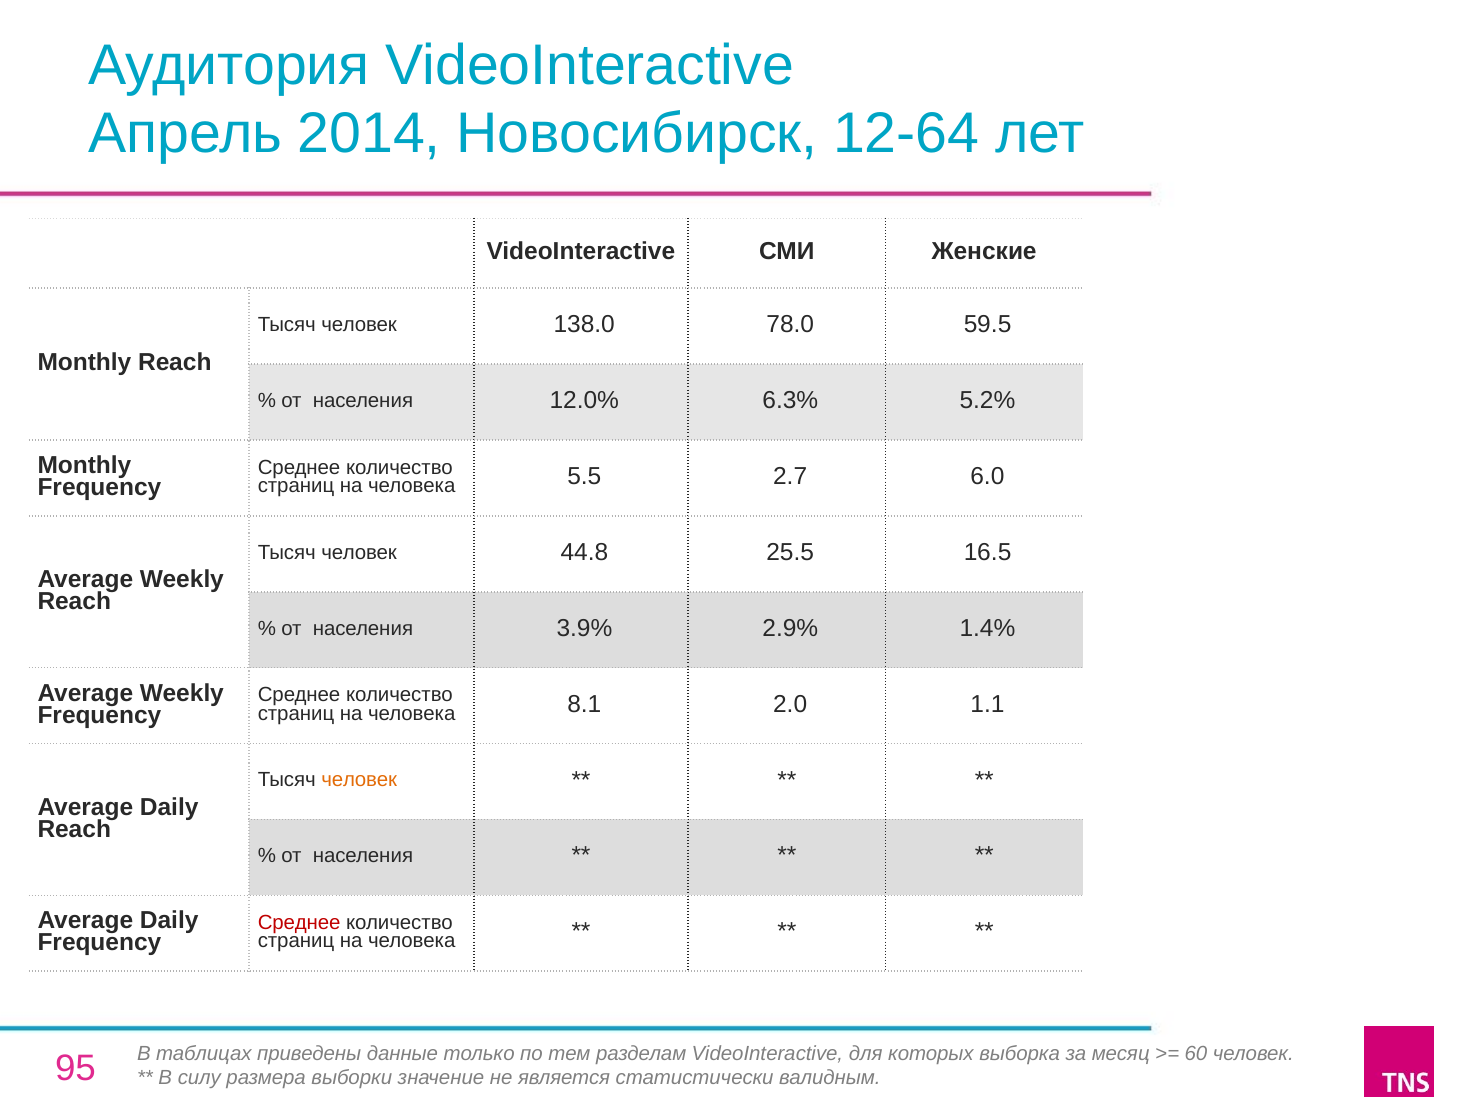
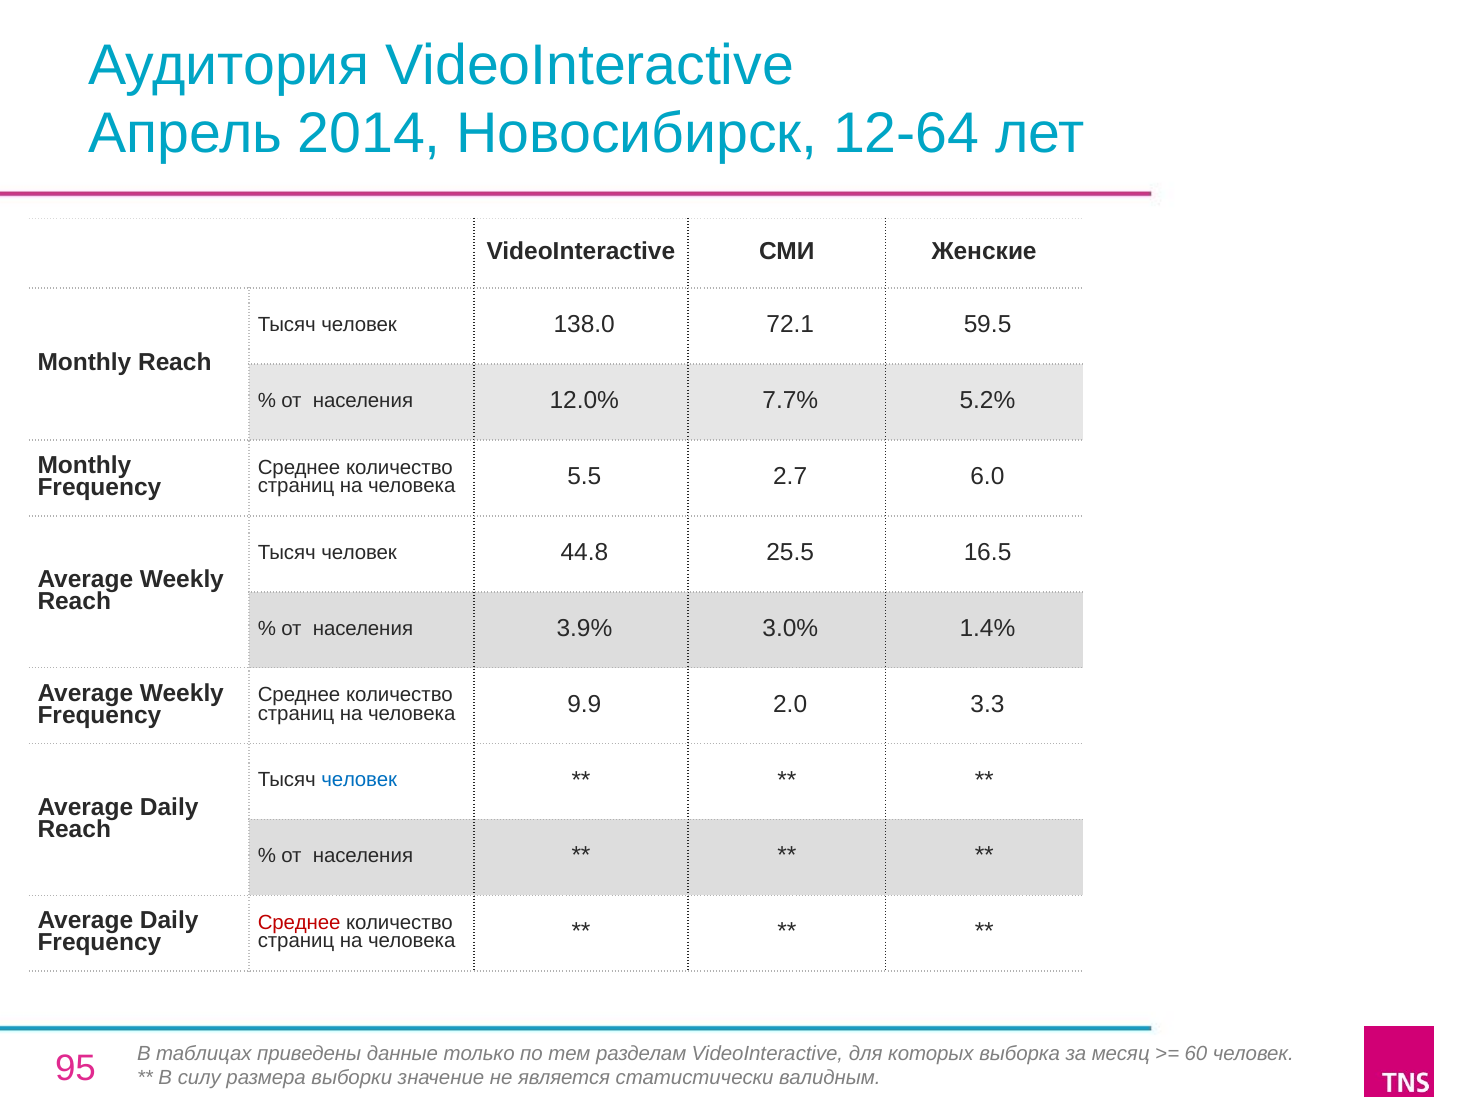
78.0: 78.0 -> 72.1 (790, 324)
6.3%: 6.3% -> 7.7% (790, 400)
2.9%: 2.9% -> 3.0% (790, 628)
8.1: 8.1 -> 9.9 (584, 704)
1.1: 1.1 -> 3.3 (987, 704)
человек colour: orange -> blue (359, 780)
